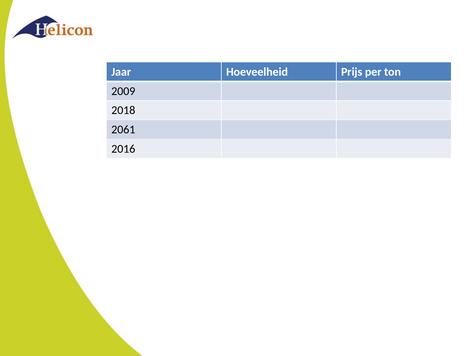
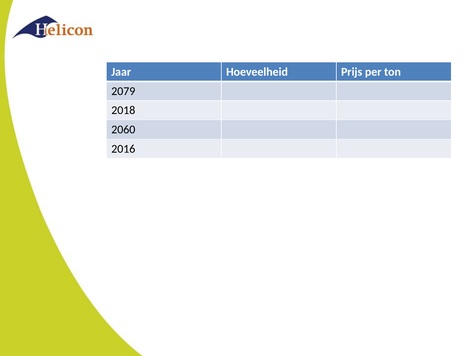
2009: 2009 -> 2079 (123, 91)
2061: 2061 -> 2060 (123, 130)
